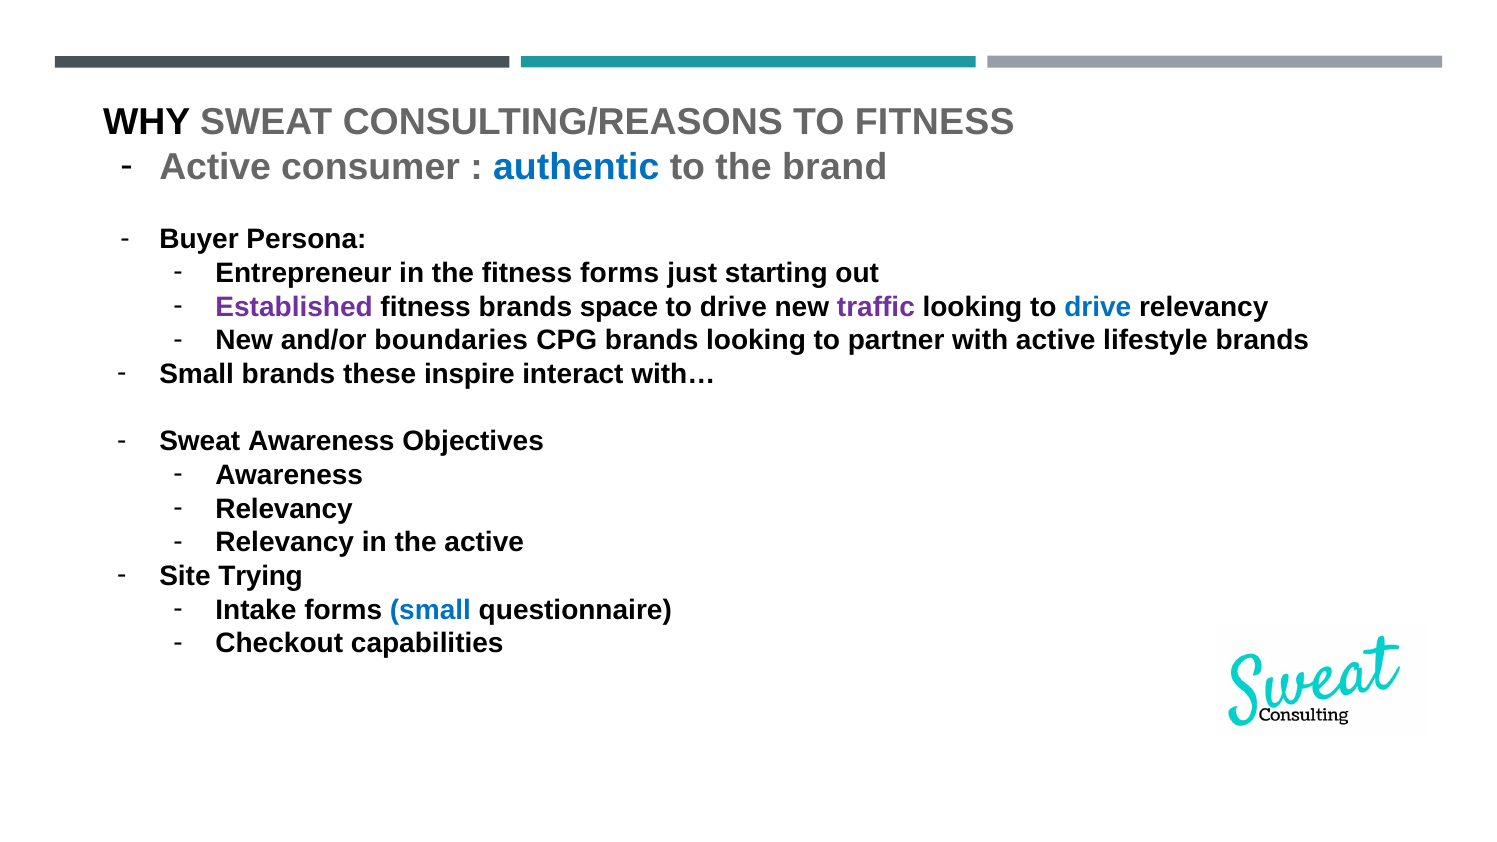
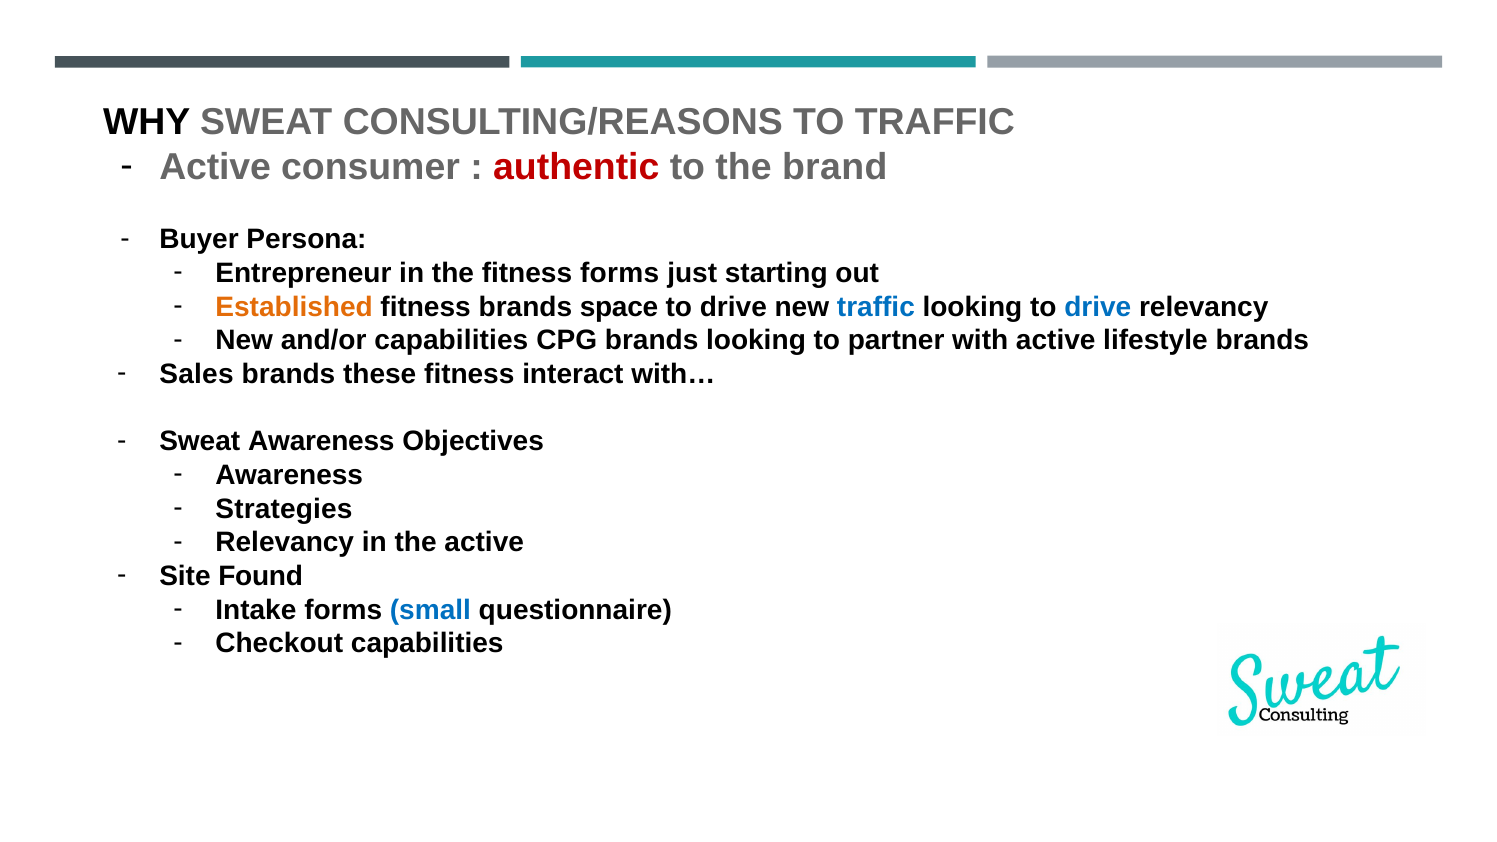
TO FITNESS: FITNESS -> TRAFFIC (935, 122)
authentic colour: blue -> red (576, 167)
Established colour: purple -> orange (294, 307)
traffic colour: purple -> blue (876, 307)
and/or boundaries: boundaries -> capabilities (451, 340)
Small: Small -> Sales (197, 374)
these inspire: inspire -> fitness (469, 374)
Relevancy: Relevancy -> Strategies (284, 509)
Trying: Trying -> Found (261, 576)
